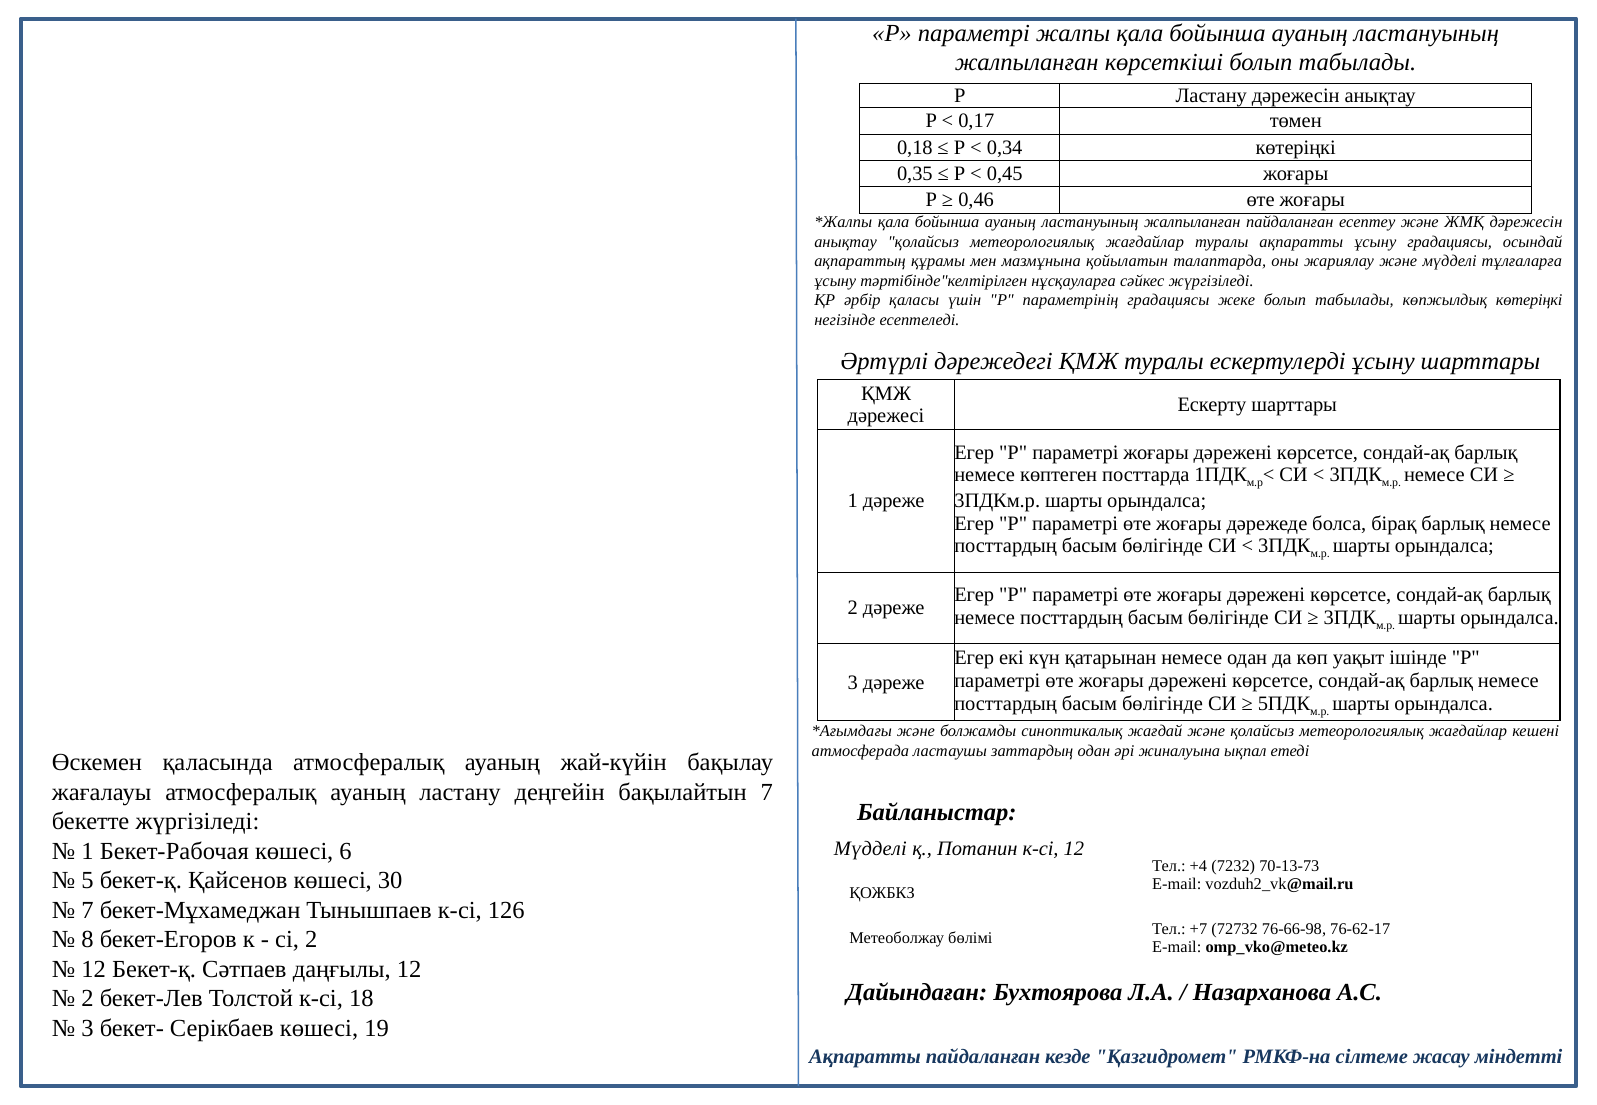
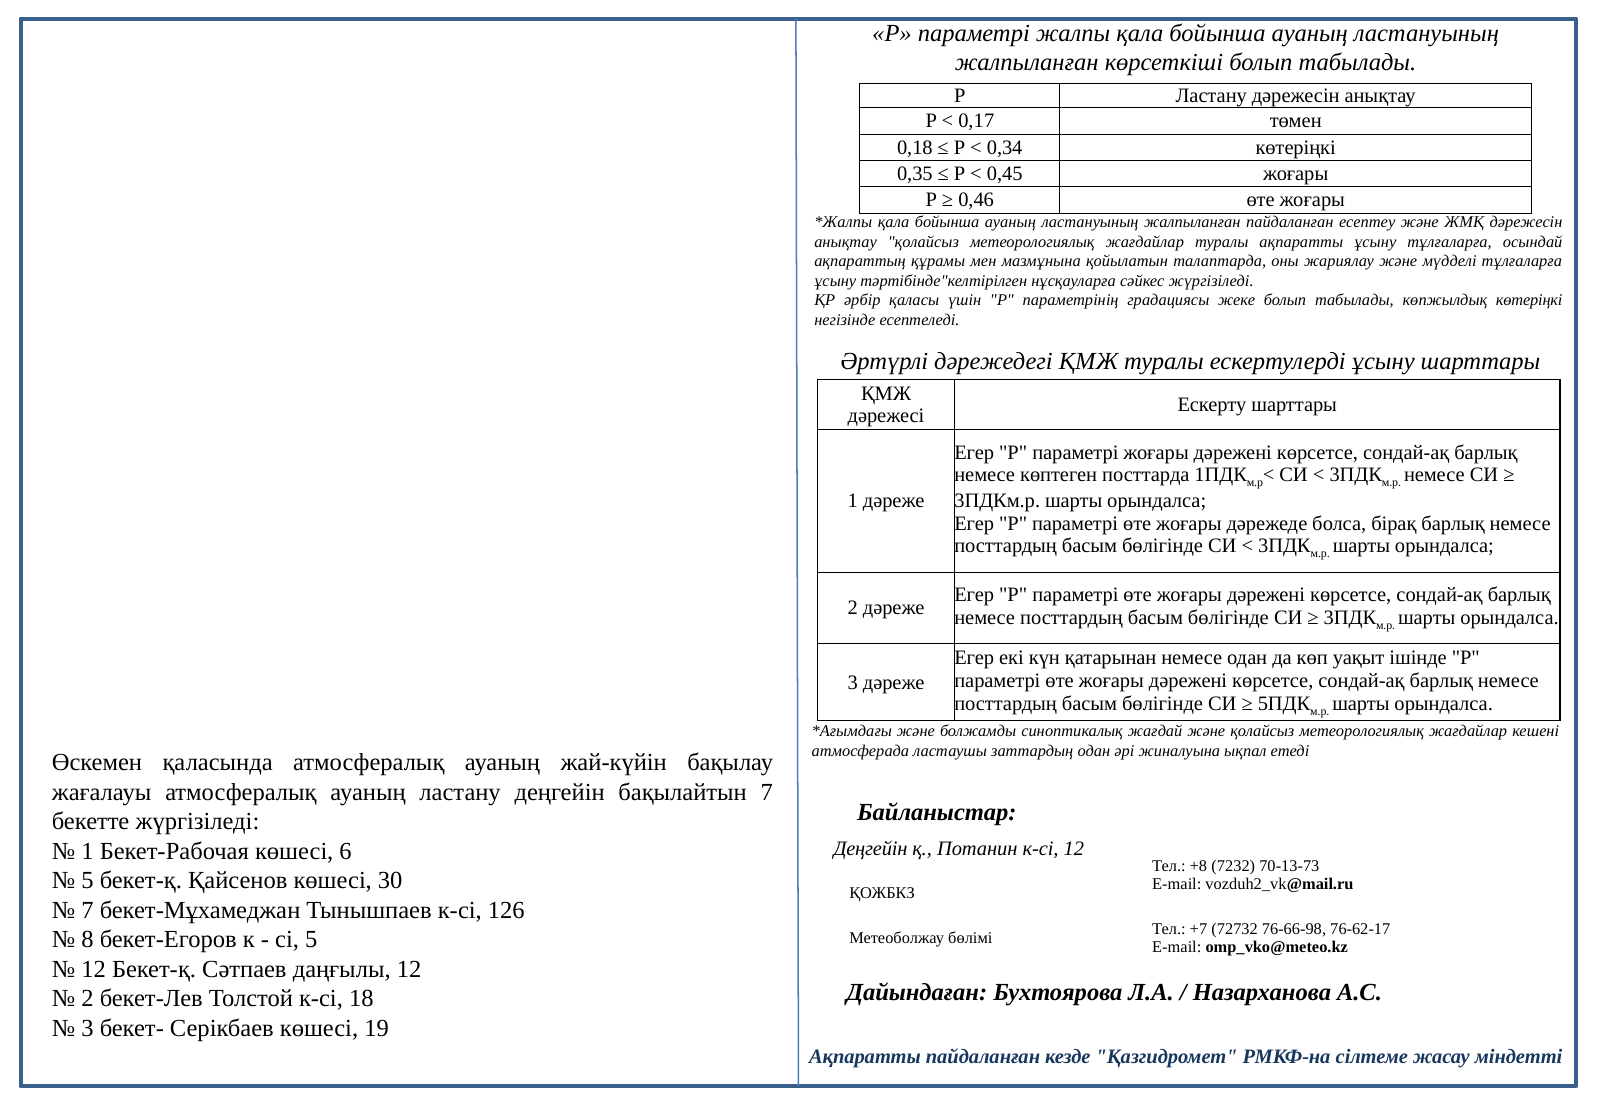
ұсыну градациясы: градациясы -> тұлғаларға (1450, 242)
Мүдделі: Мүдделі -> Деңгейін (871, 850)
+4: +4 -> +8 (1198, 866)
сі 2: 2 -> 5 (311, 940)
